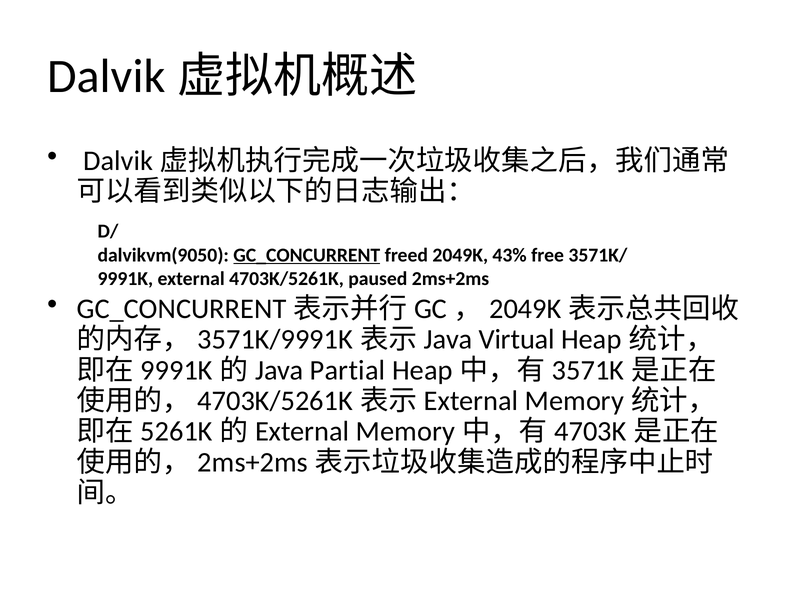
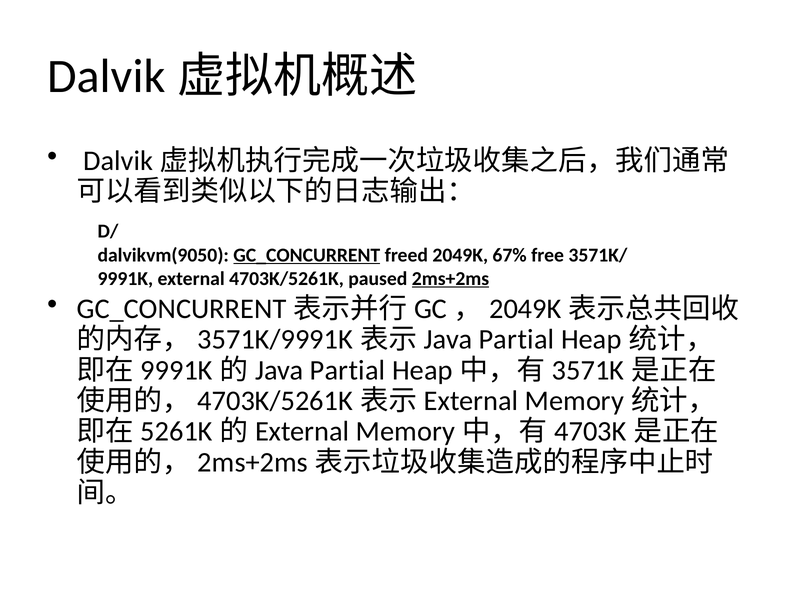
43%: 43% -> 67% (510, 255)
2ms+2ms underline: none -> present (450, 279)
Virtual: Virtual -> Partial (516, 340)
